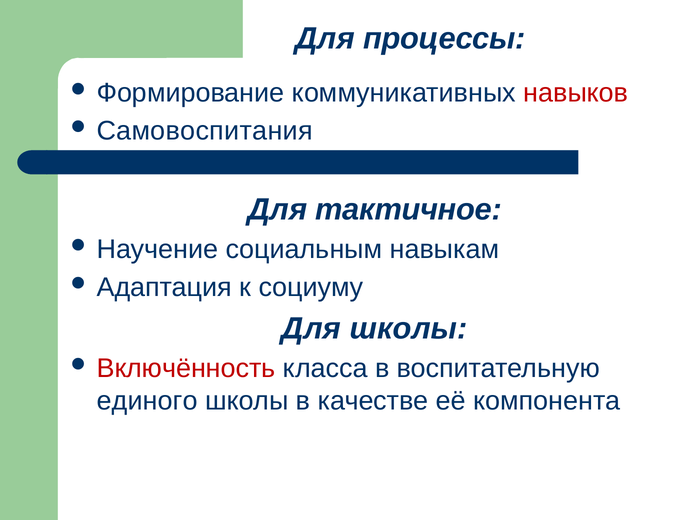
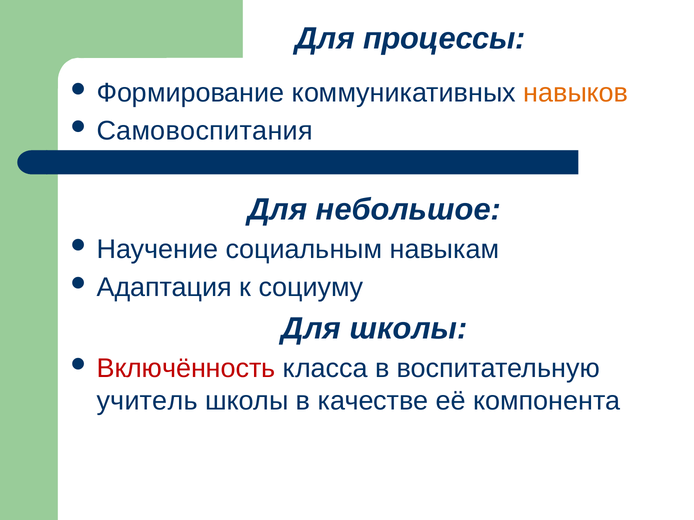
навыков colour: red -> orange (576, 93)
тактичное: тактичное -> небольшое (408, 210)
единого: единого -> учитель (147, 401)
